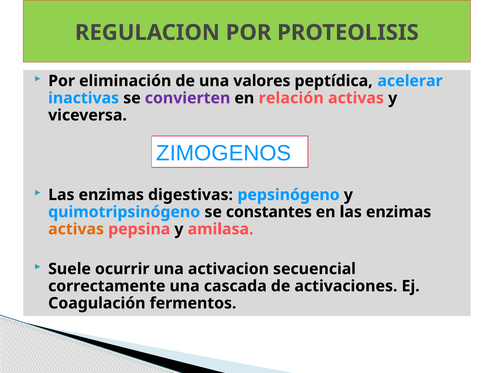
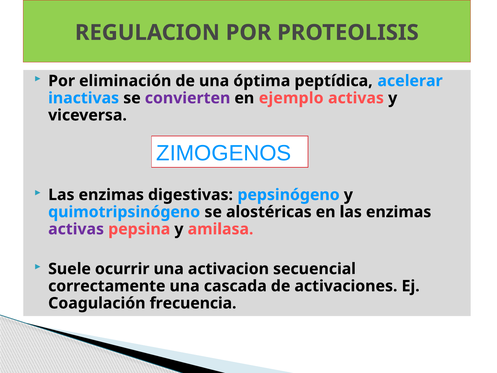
valores: valores -> óptima (262, 81)
relación: relación -> ejemplo (291, 98)
constantes: constantes -> alostéricas (269, 212)
activas colour: orange -> purple (76, 229)
fermentos: fermentos -> frecuencia (193, 303)
